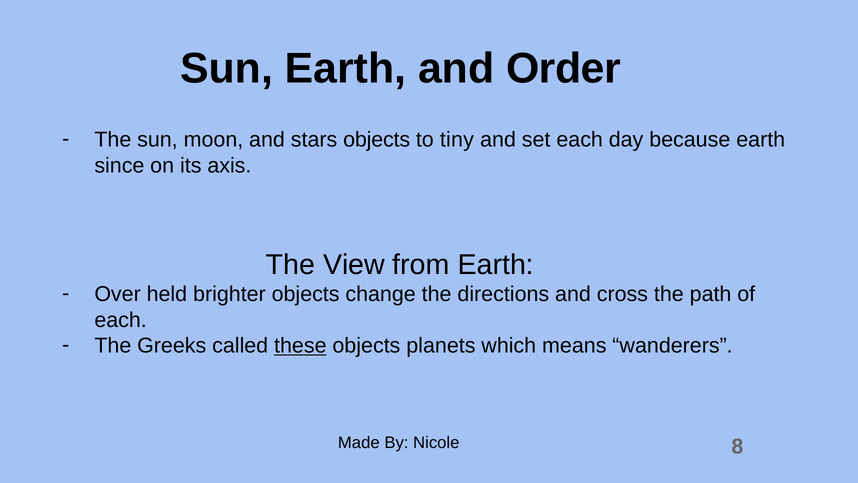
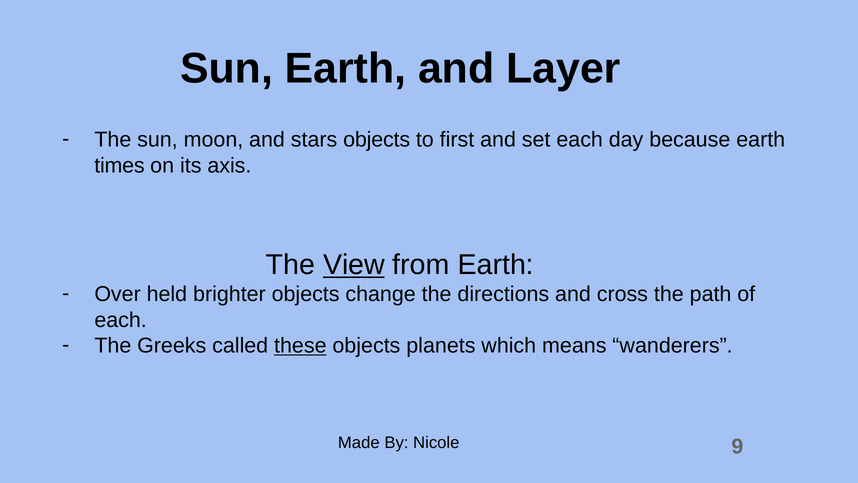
Order: Order -> Layer (563, 68)
tiny: tiny -> first (457, 140)
since: since -> times (119, 165)
View underline: none -> present (354, 265)
8: 8 -> 9 (737, 446)
